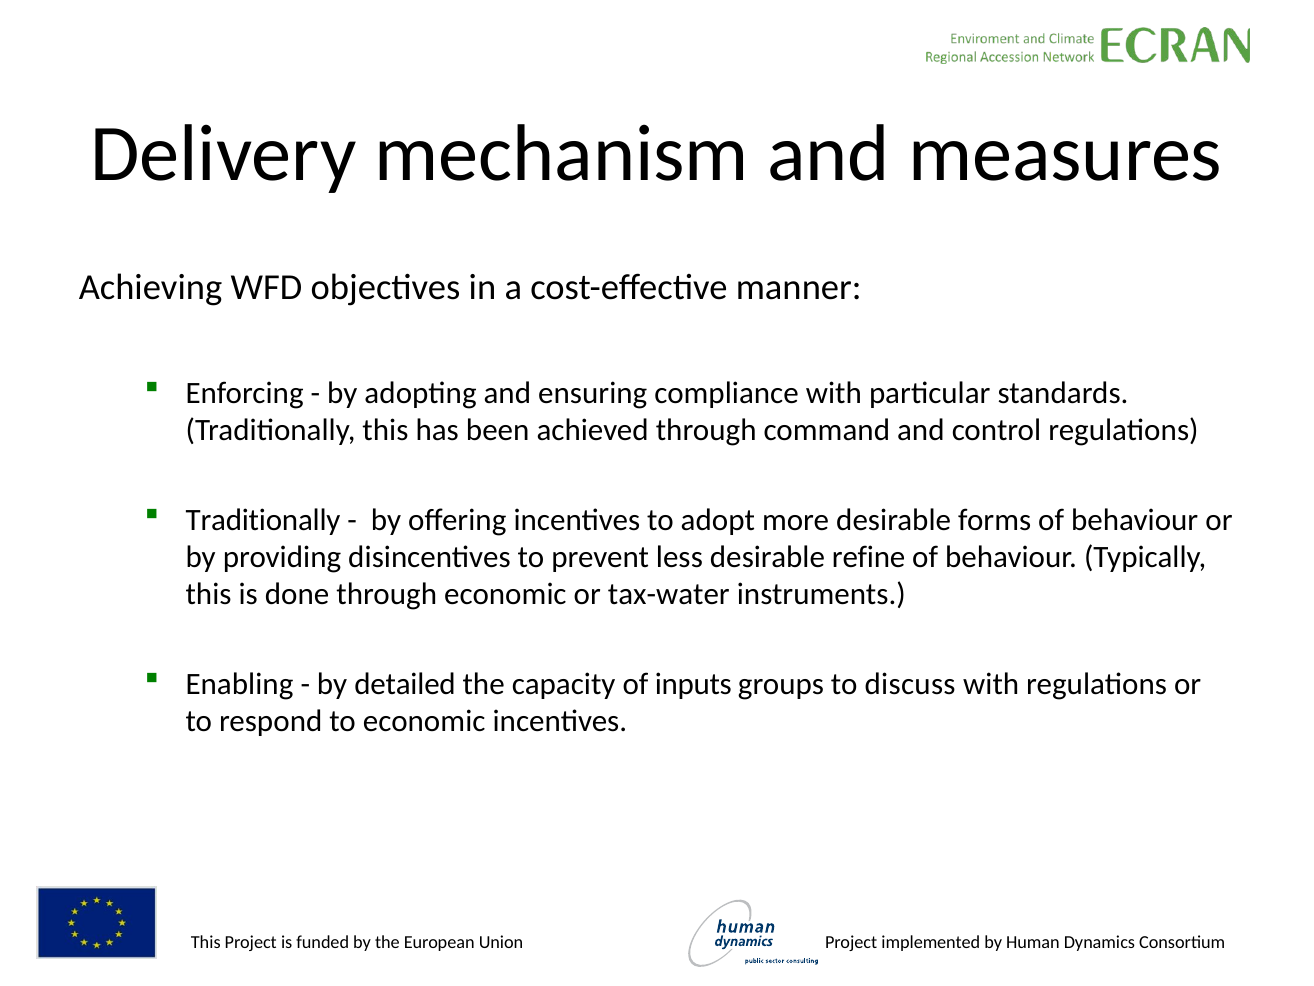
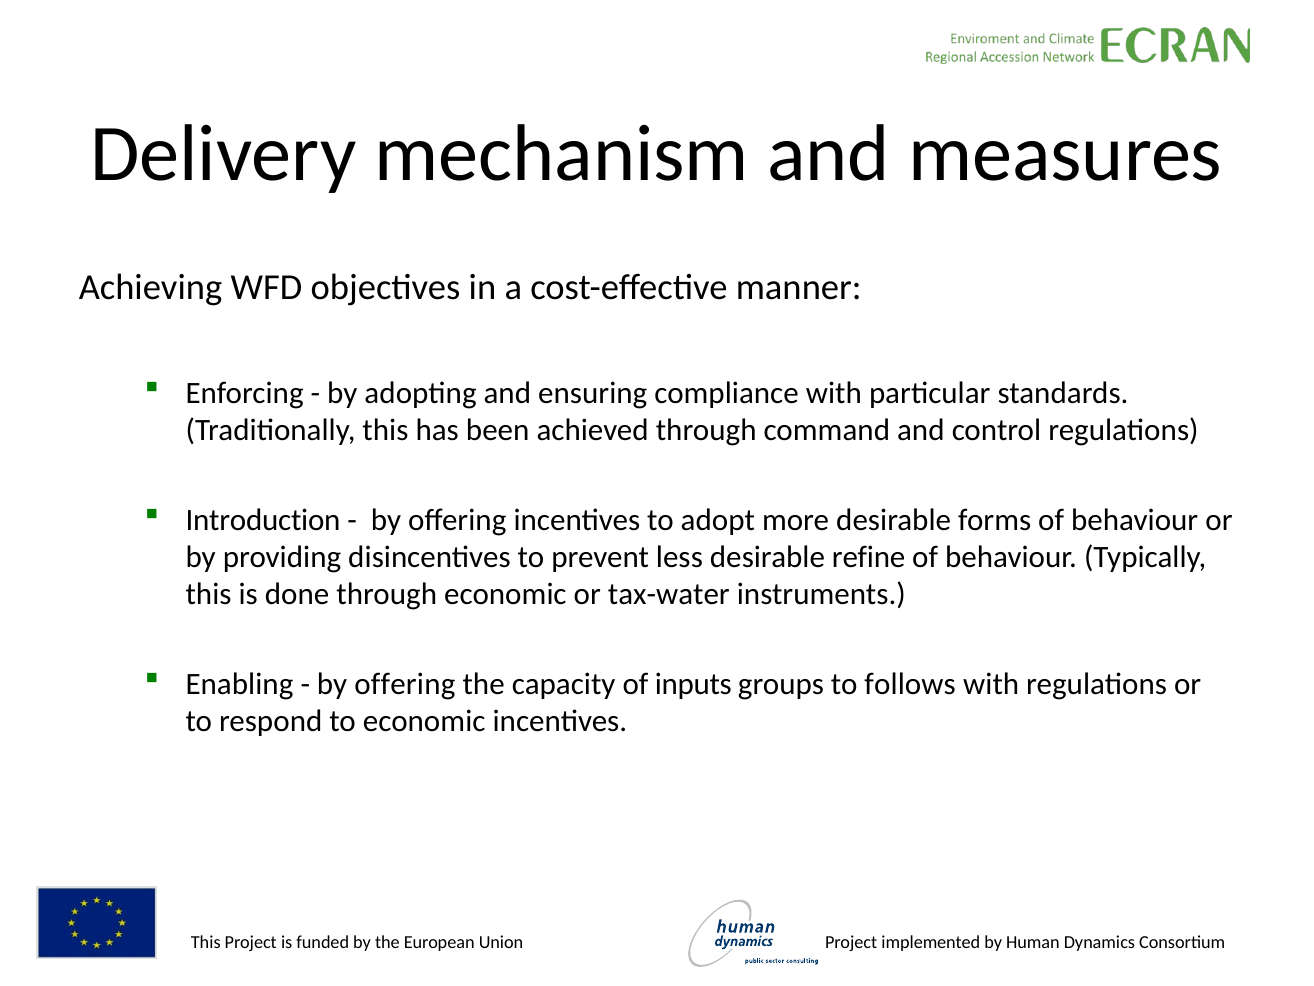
Traditionally: Traditionally -> Introduction (263, 520)
detailed: detailed -> offering (405, 684)
discuss: discuss -> follows (910, 684)
